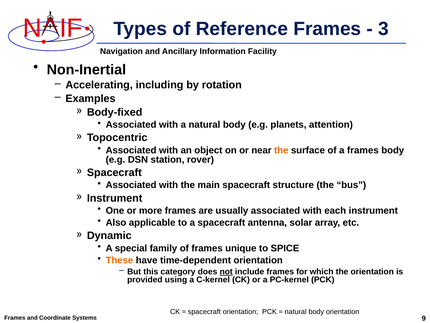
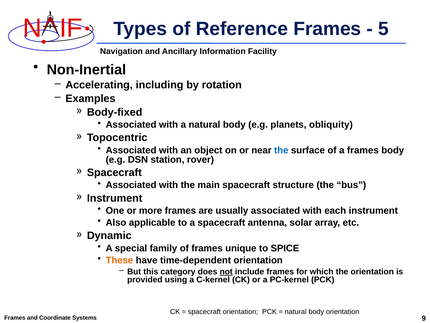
3: 3 -> 5 (384, 29)
attention: attention -> obliquity (331, 125)
the colour: orange -> blue (281, 150)
